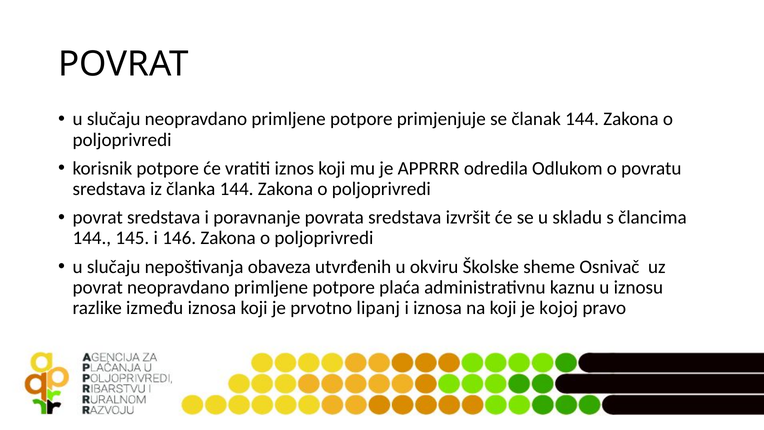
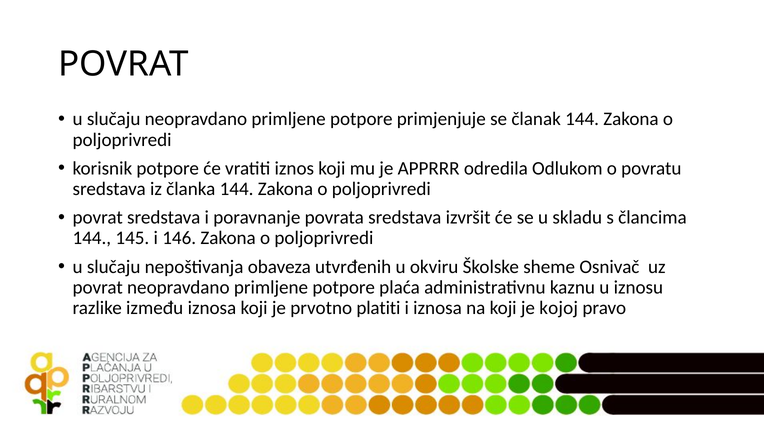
lipanj: lipanj -> platiti (378, 308)
